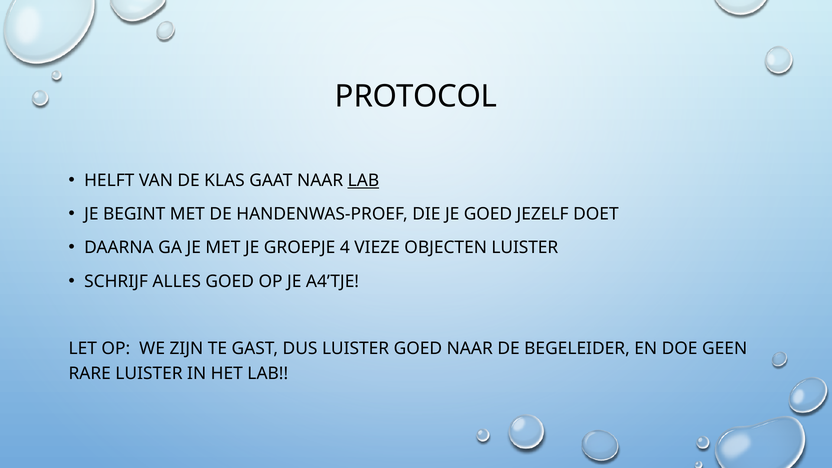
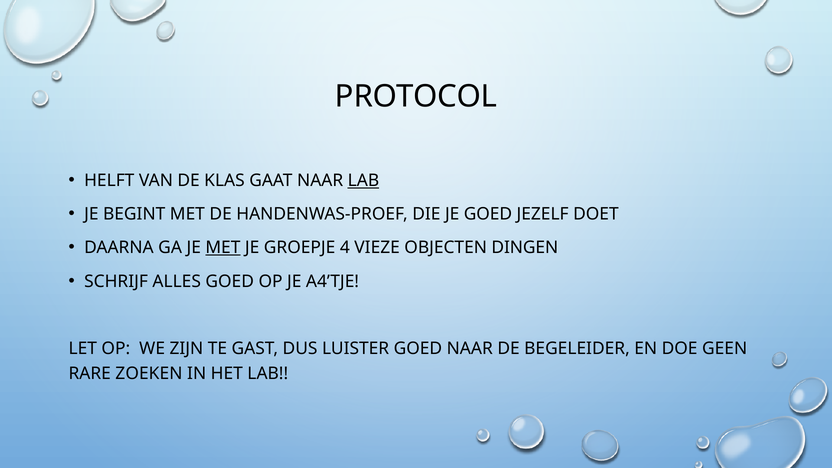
MET underline: none -> present (223, 248)
OBJECTEN LUISTER: LUISTER -> DINGEN (525, 248)
RARE LUISTER: LUISTER -> ZOEKEN (149, 374)
